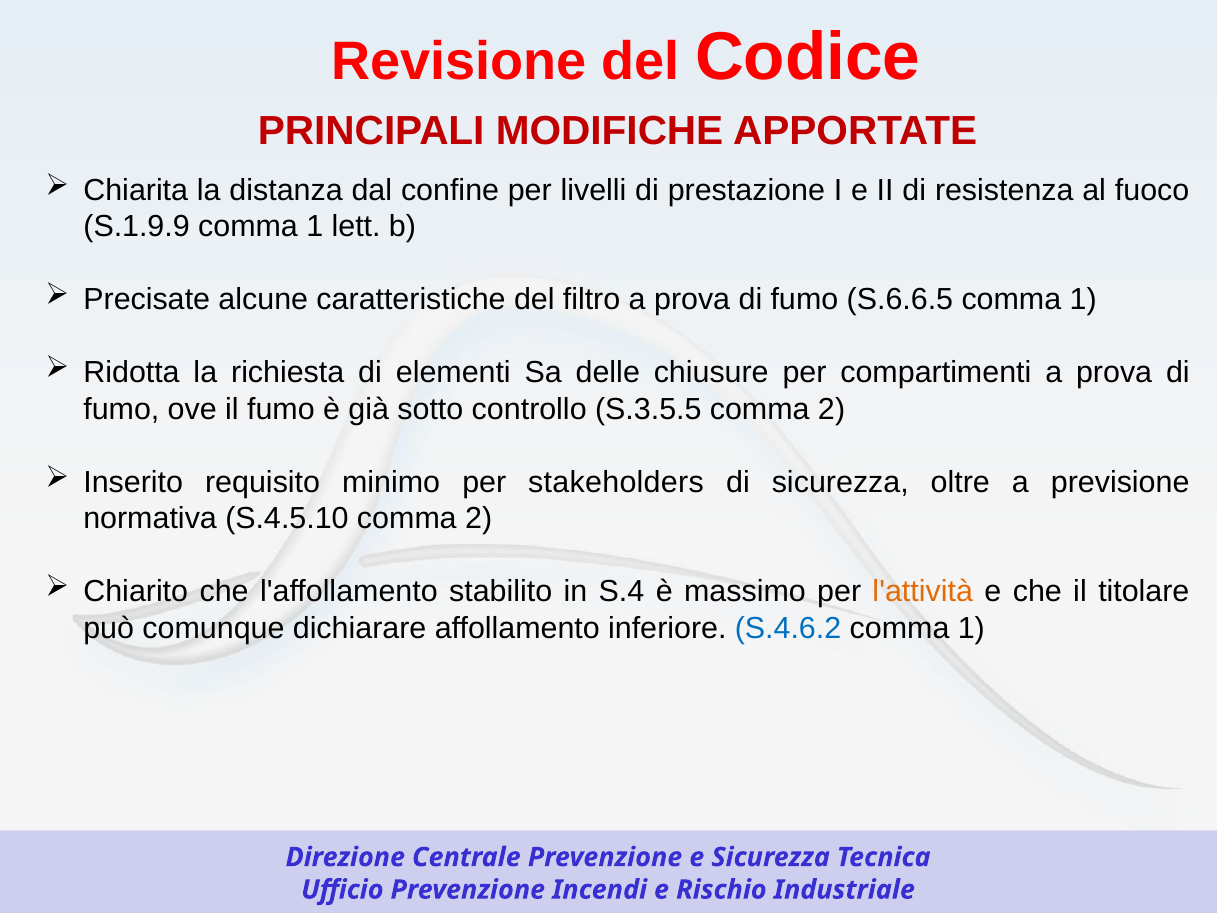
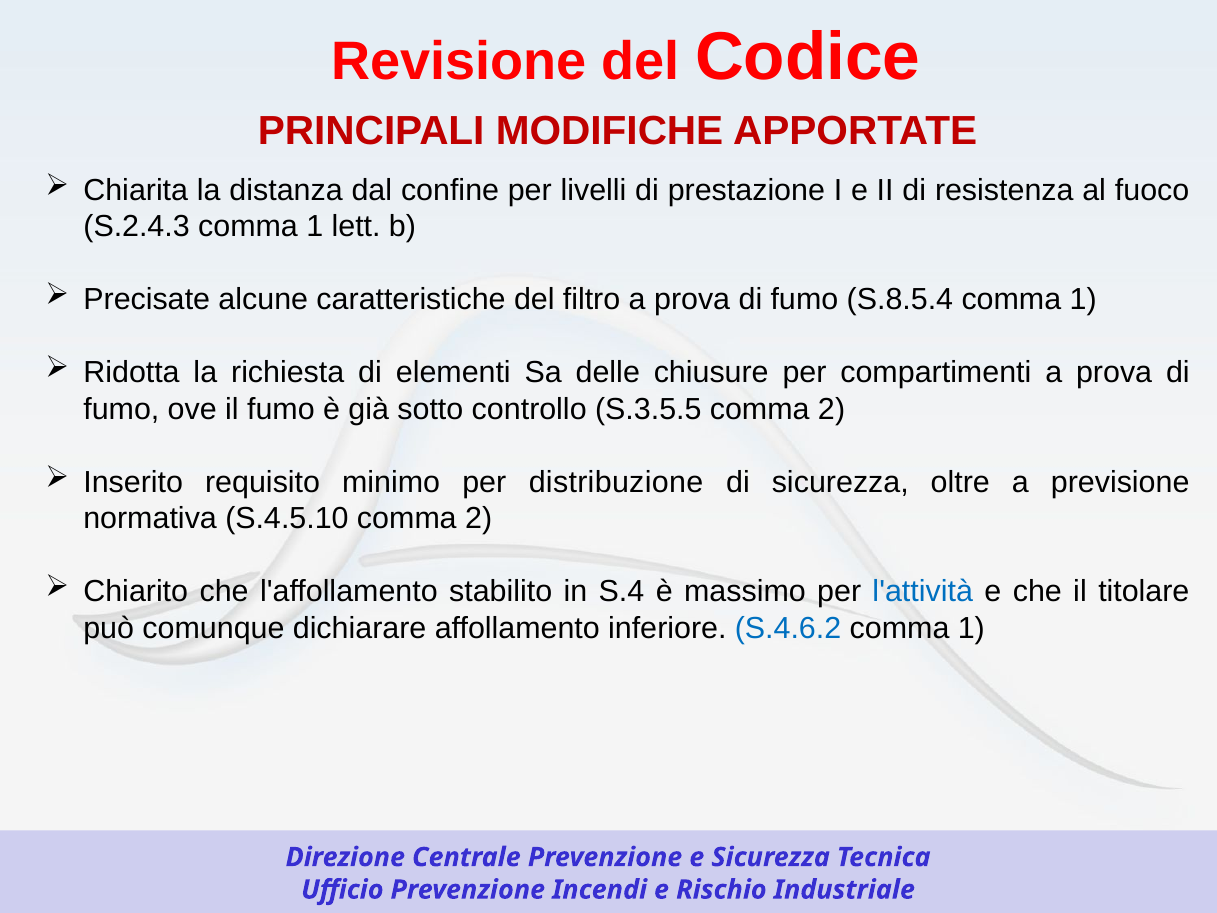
S.1.9.9: S.1.9.9 -> S.2.4.3 (137, 227)
S.6.6.5: S.6.6.5 -> S.8.5.4 (900, 300)
stakeholders: stakeholders -> distribuzione (616, 482)
l'attività colour: orange -> blue (923, 592)
